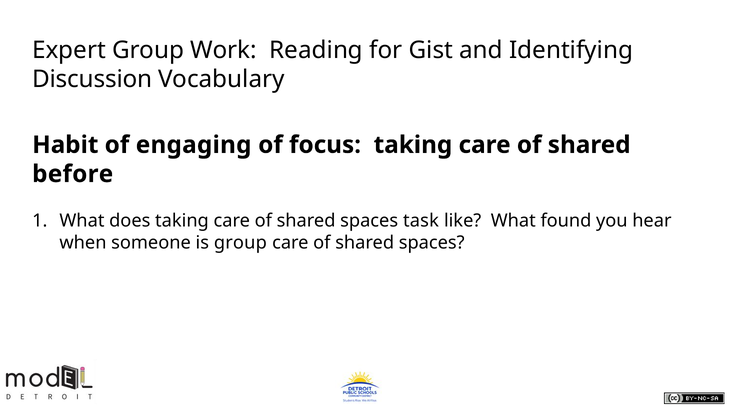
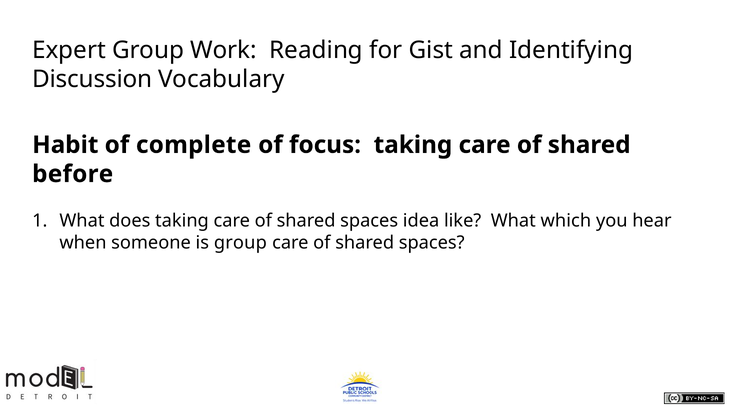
engaging: engaging -> complete (194, 145)
task: task -> idea (421, 221)
found: found -> which (566, 221)
